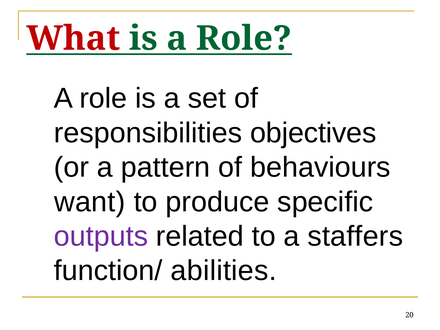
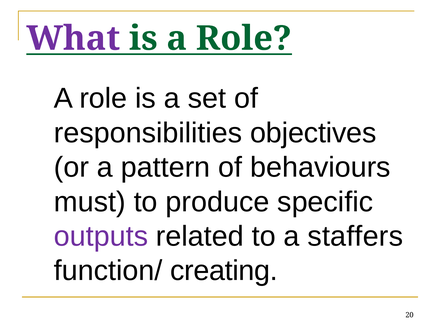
What colour: red -> purple (73, 39)
want: want -> must (90, 202)
abilities: abilities -> creating (224, 271)
